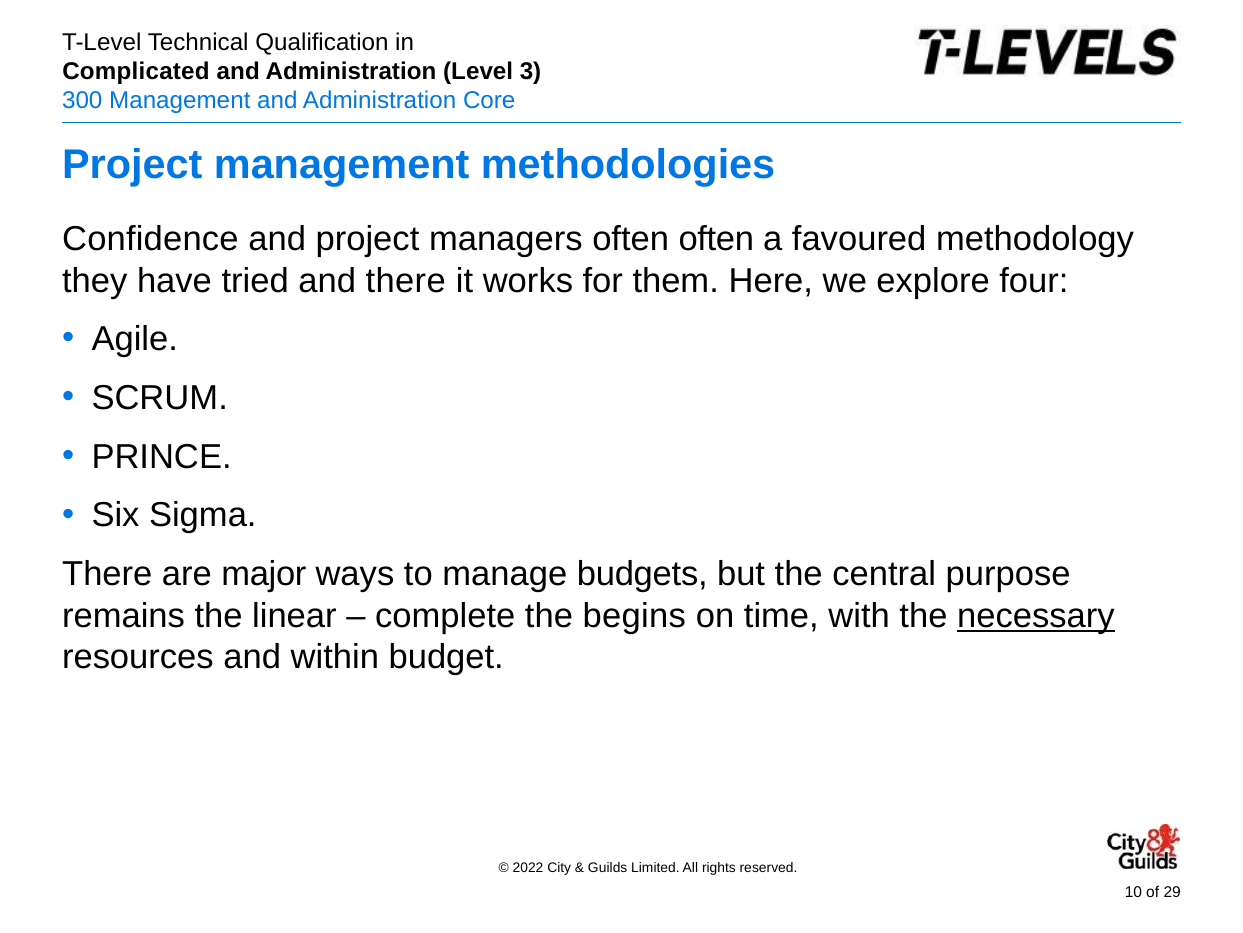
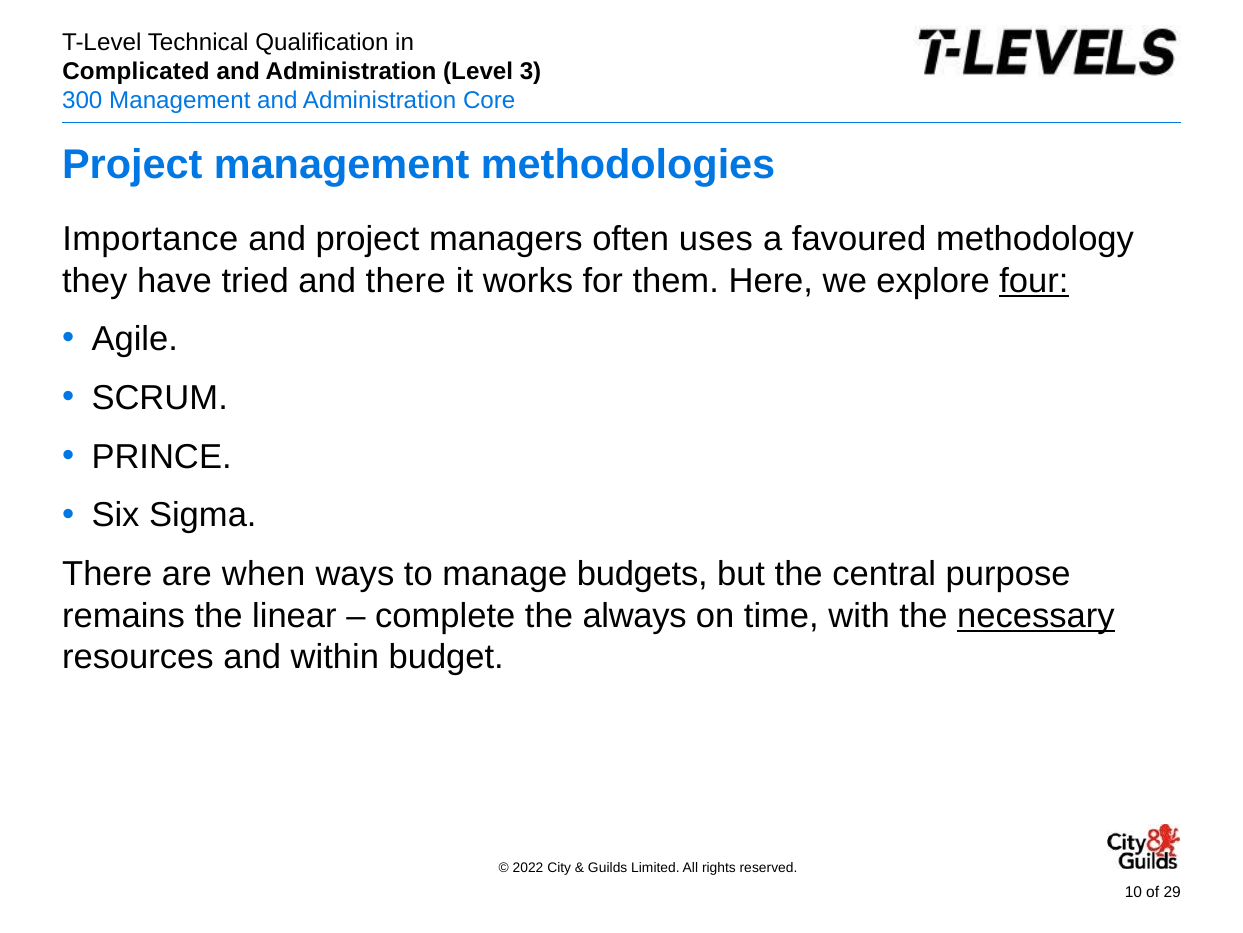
Confidence: Confidence -> Importance (150, 239)
often often: often -> uses (716, 239)
four underline: none -> present (1034, 280)
major: major -> when (264, 574)
begins: begins -> always (635, 615)
